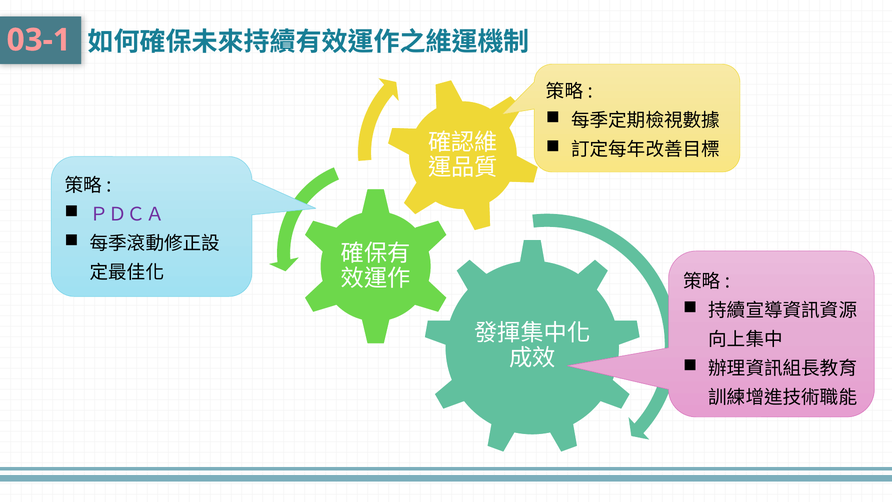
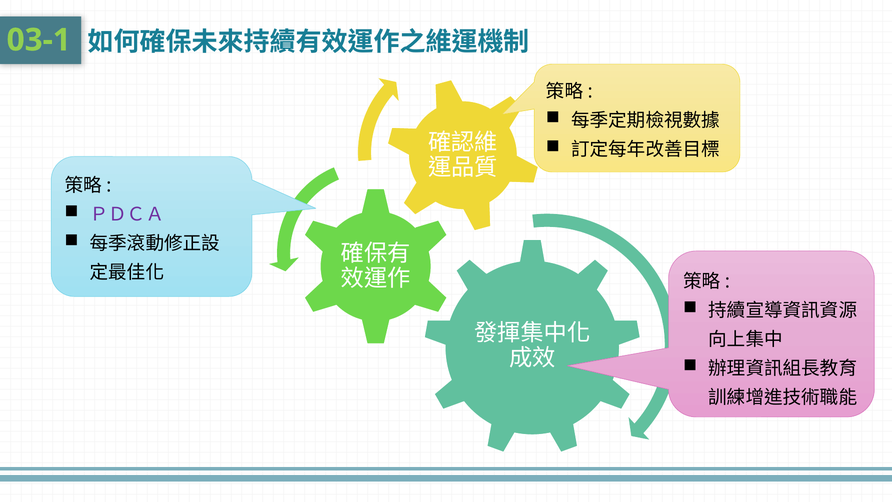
03-1 colour: pink -> light green (39, 40)
